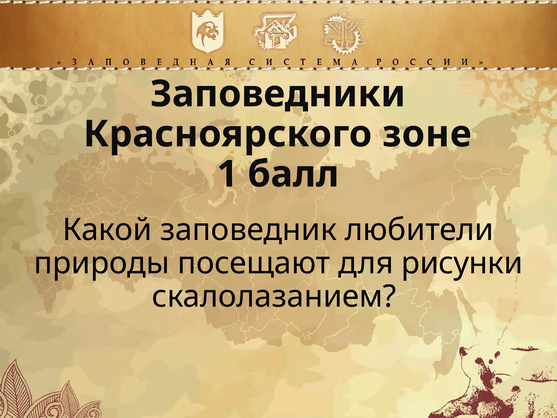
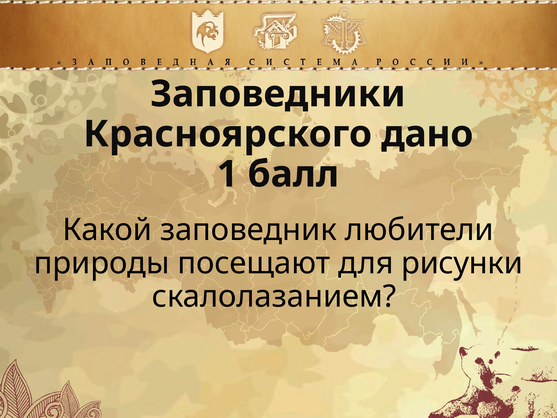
зоне: зоне -> дано (427, 134)
